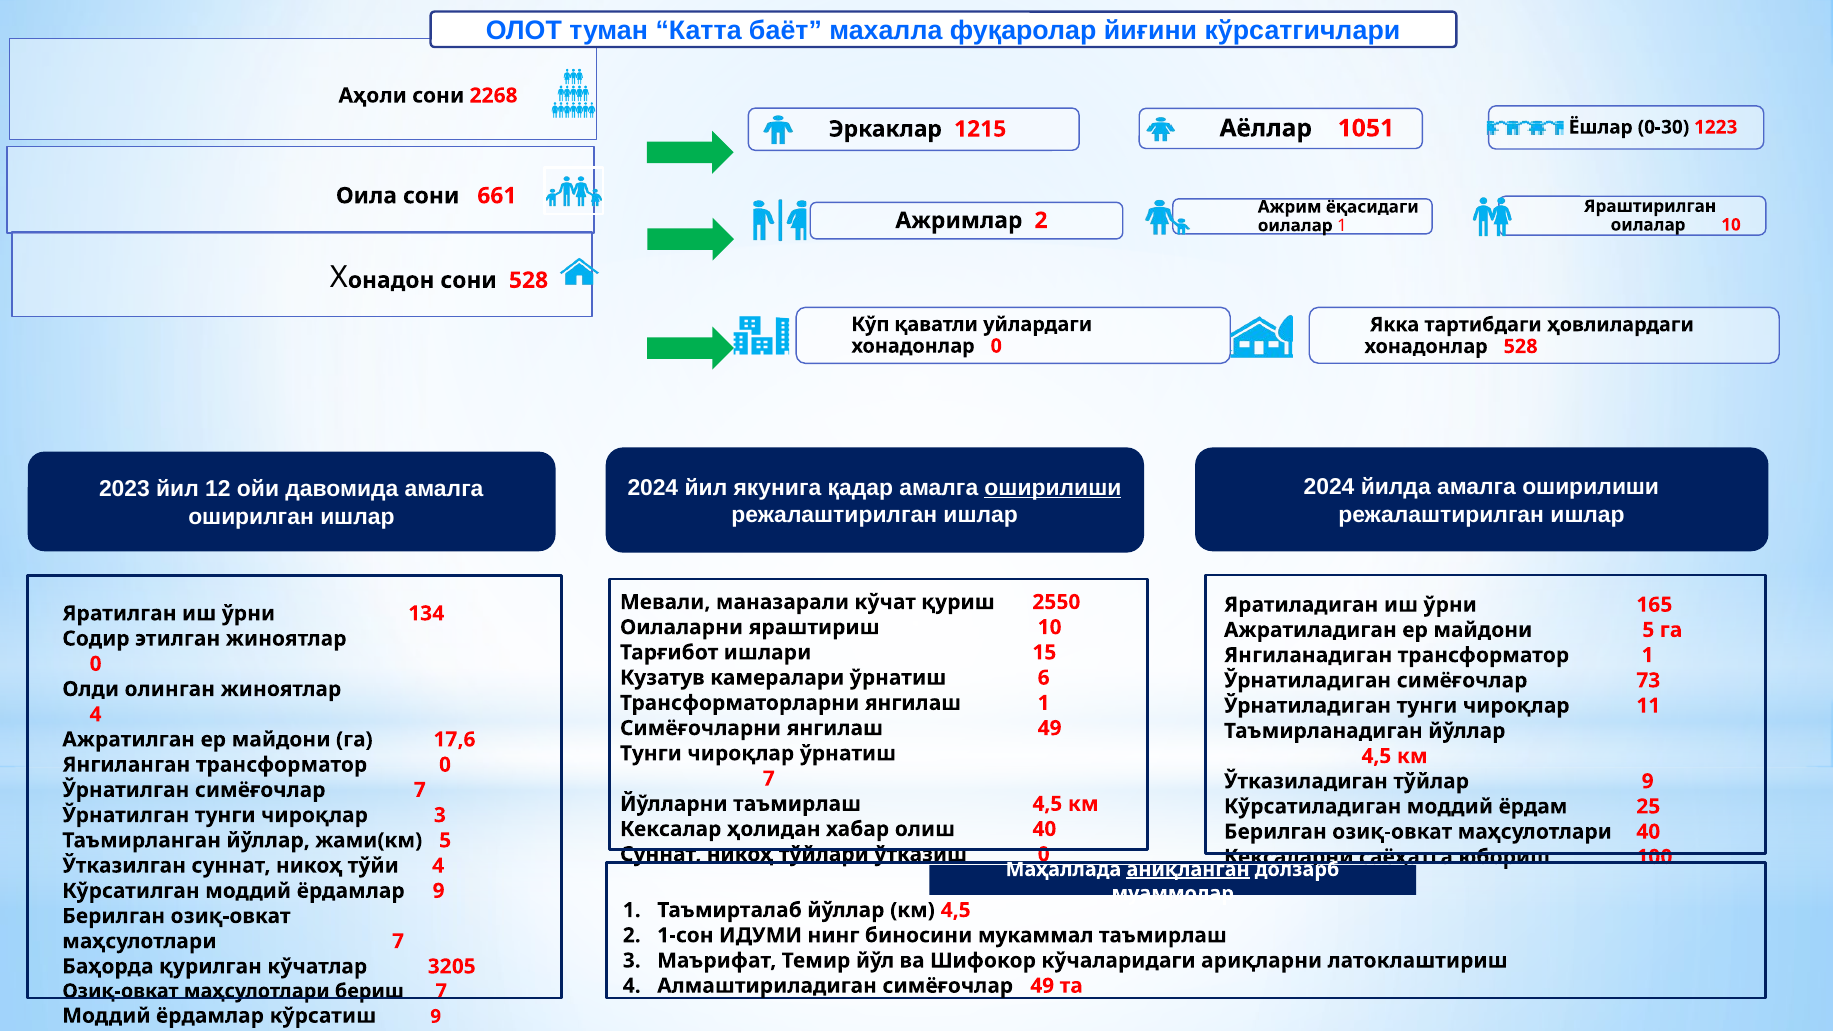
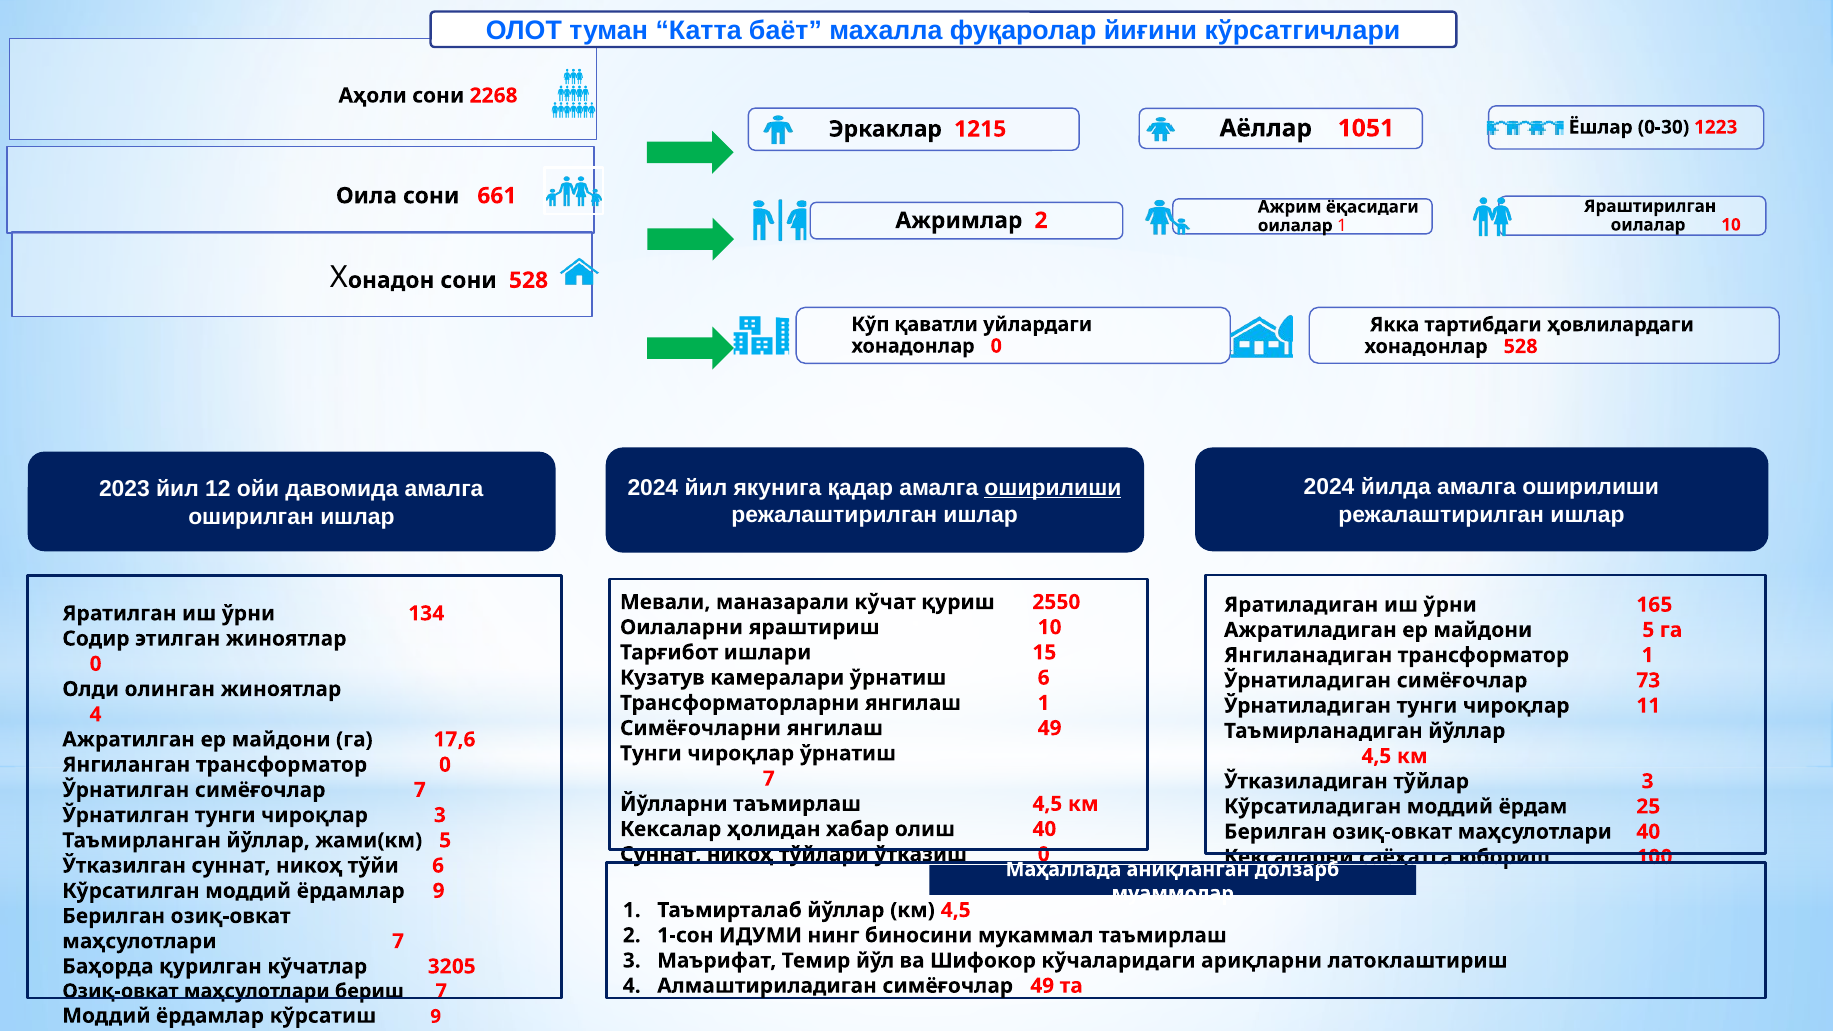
тўйлар 9: 9 -> 3 (1648, 781)
тўйи 4: 4 -> 6 (438, 866)
аниқланган underline: present -> none (1188, 869)
